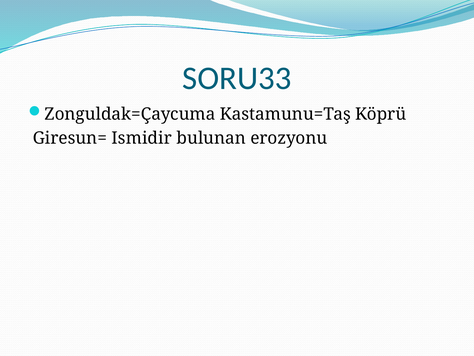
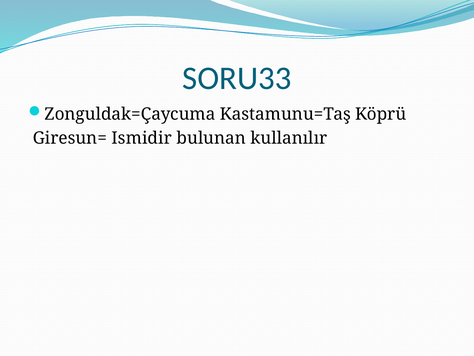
erozyonu: erozyonu -> kullanılır (289, 138)
